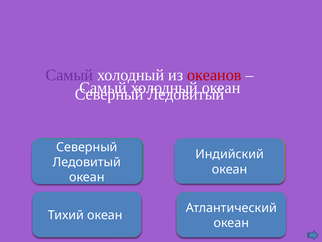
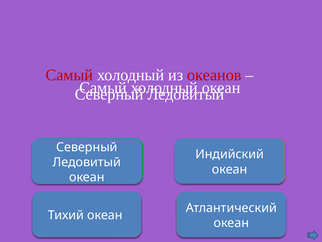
Самый colour: purple -> red (69, 75)
